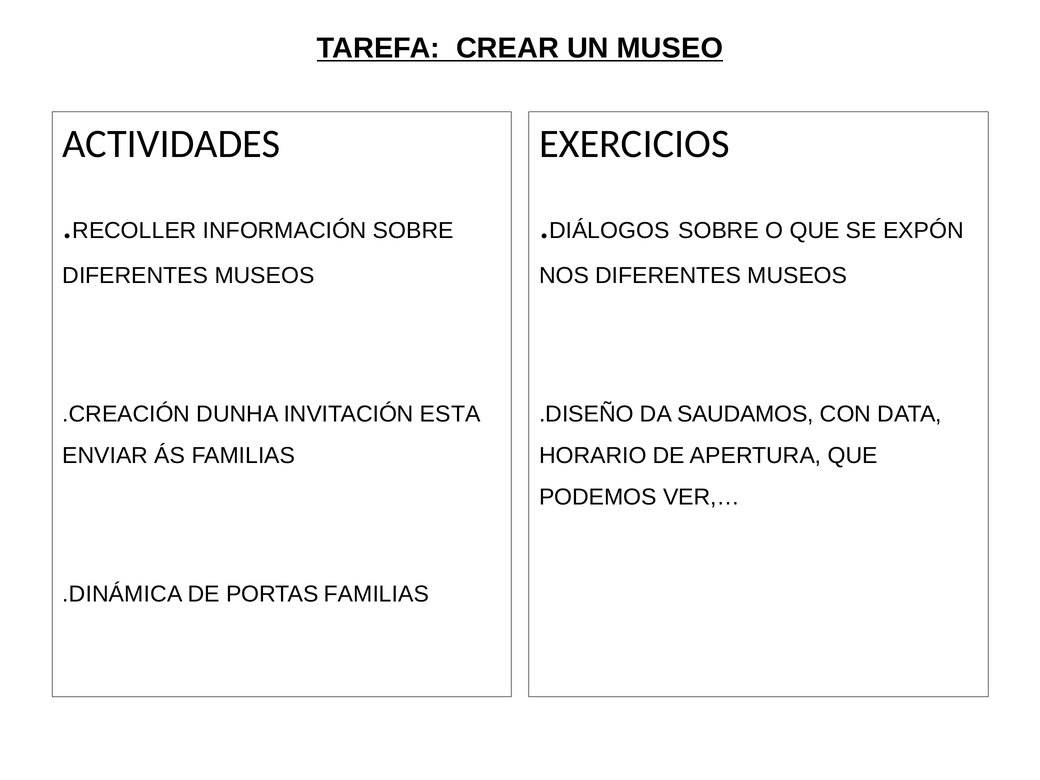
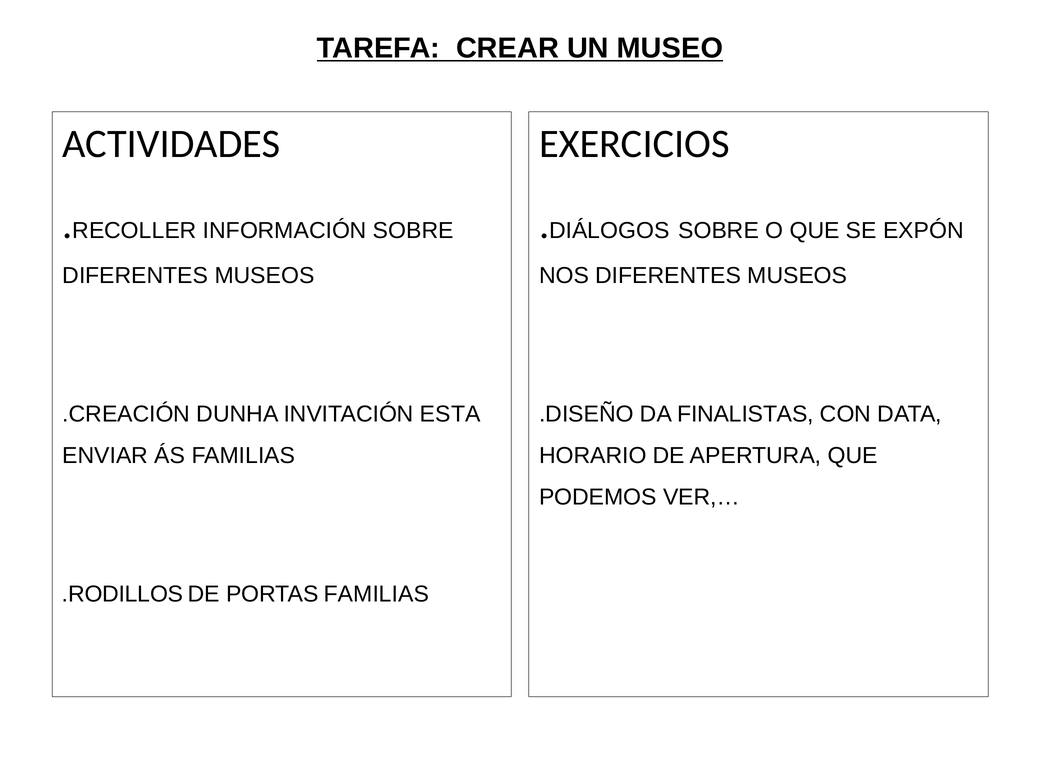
SAUDAMOS: SAUDAMOS -> FINALISTAS (745, 414)
.DINÁMICA: .DINÁMICA -> .RODILLOS (123, 594)
